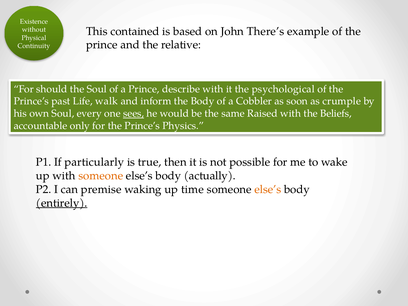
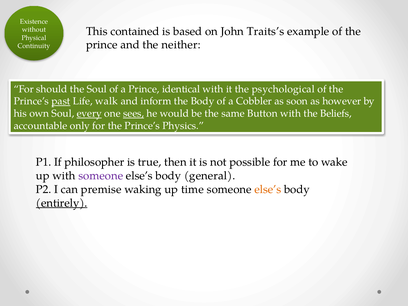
There’s: There’s -> Traits’s (265, 31)
relative: relative -> neither (181, 45)
describe: describe -> identical (181, 89)
past underline: none -> present (61, 101)
crumple: crumple -> however (342, 101)
every underline: none -> present (89, 113)
Raised: Raised -> Button (262, 113)
particularly: particularly -> philosopher (94, 162)
someone colour: orange -> purple (101, 176)
actually: actually -> general (210, 176)
